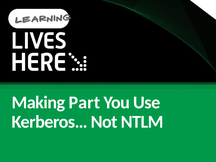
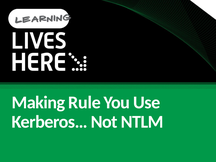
Part: Part -> Rule (84, 102)
